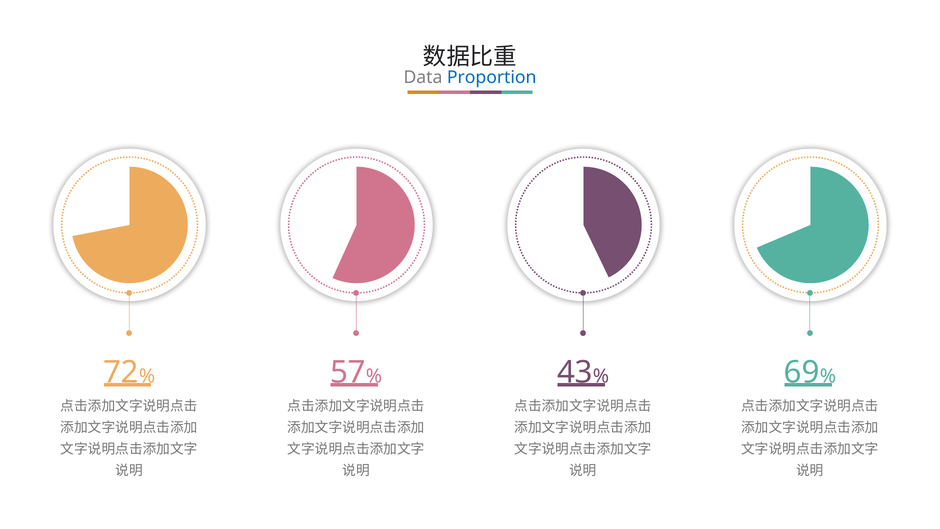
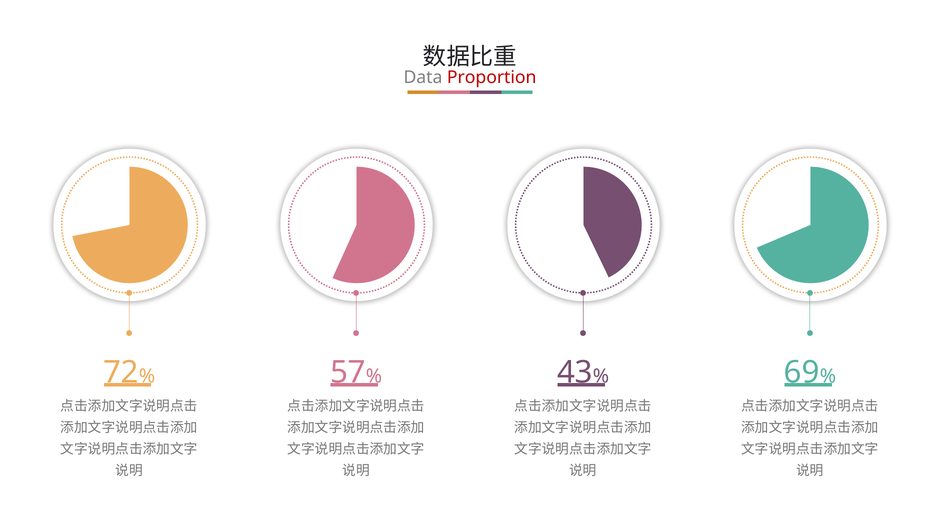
Proportion colour: blue -> red (492, 78)
